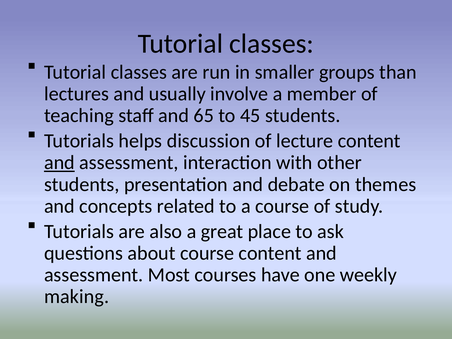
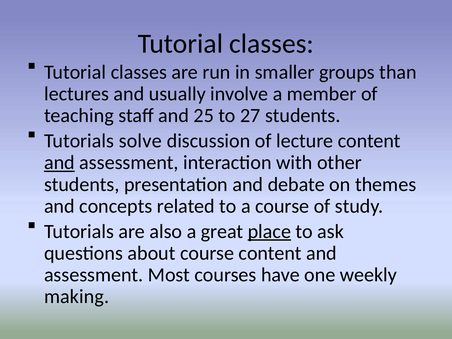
65: 65 -> 25 (204, 116)
45: 45 -> 27 (250, 116)
helps: helps -> solve (140, 141)
place underline: none -> present (269, 231)
